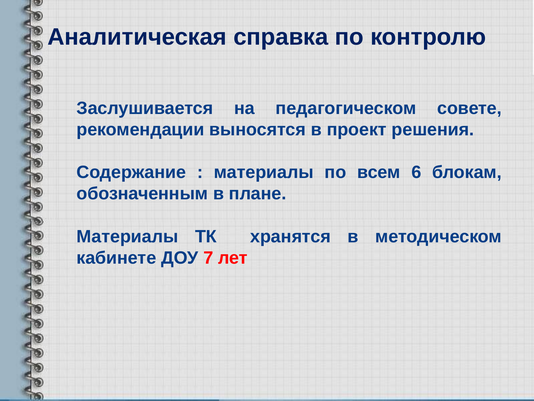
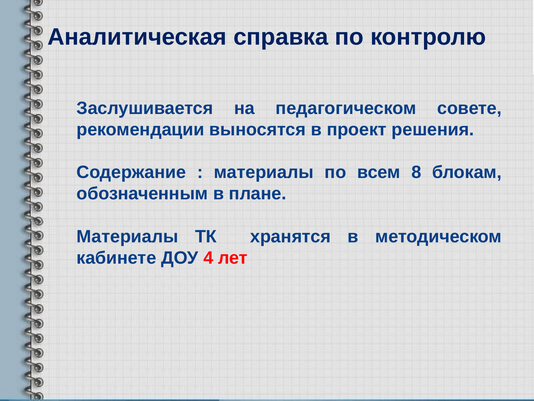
6: 6 -> 8 (416, 172)
7: 7 -> 4 (208, 258)
